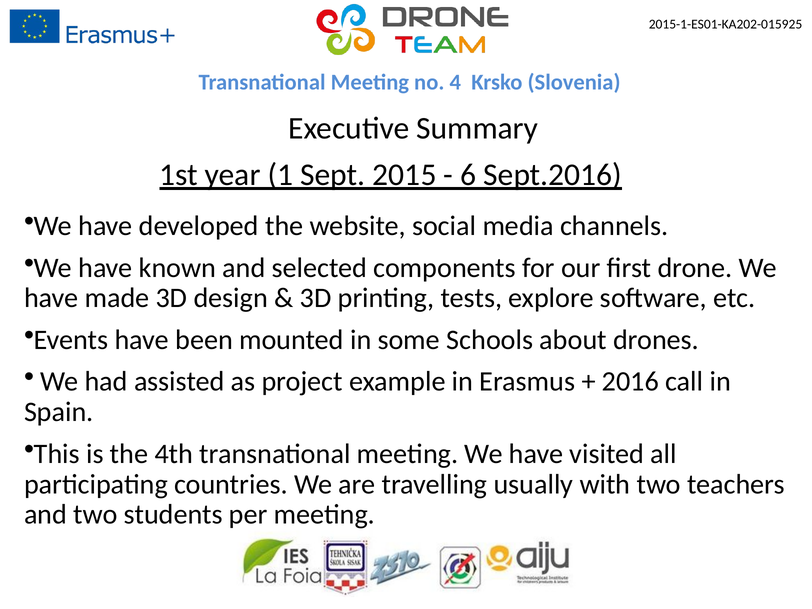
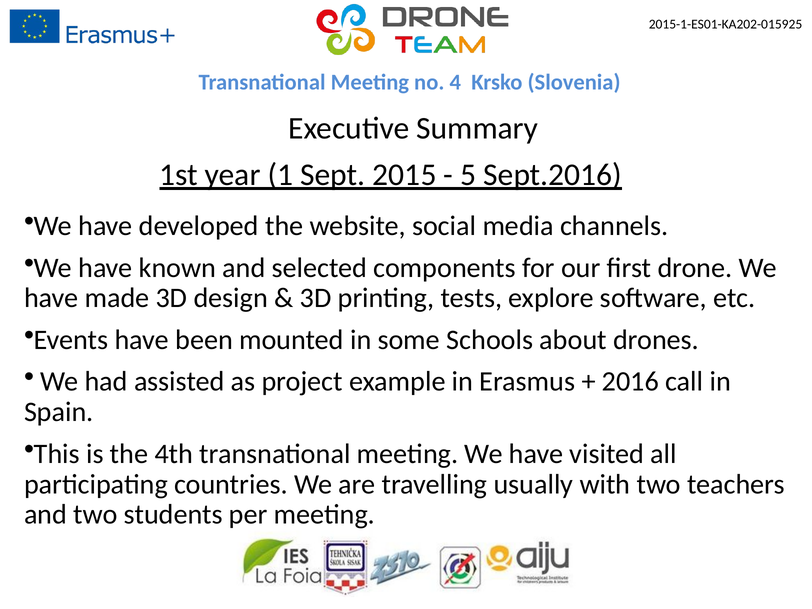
6: 6 -> 5 (468, 175)
